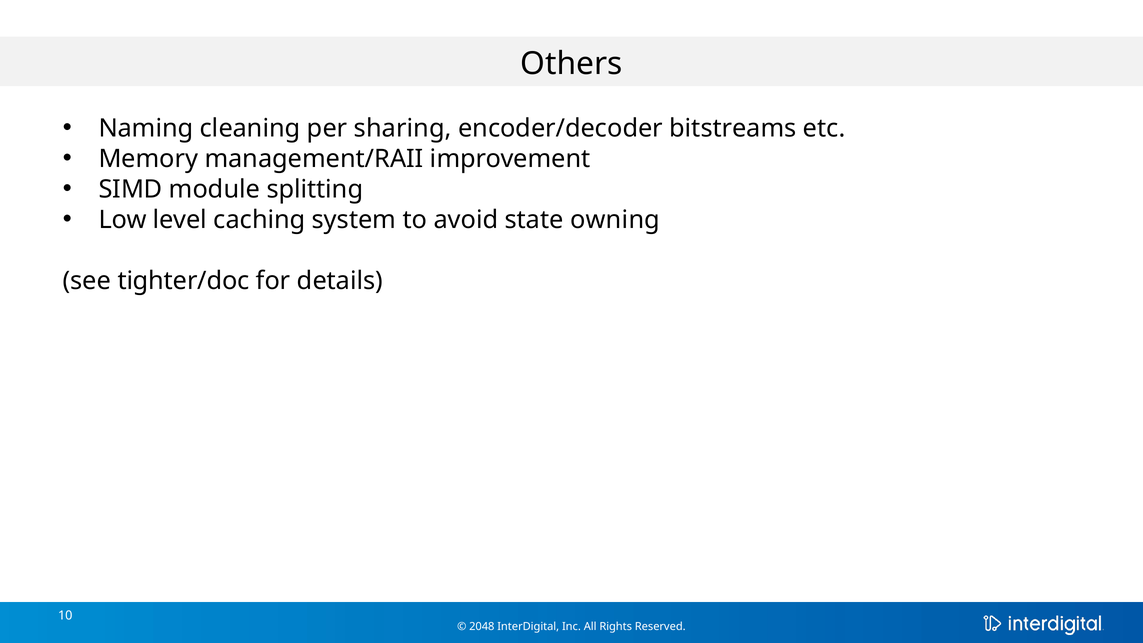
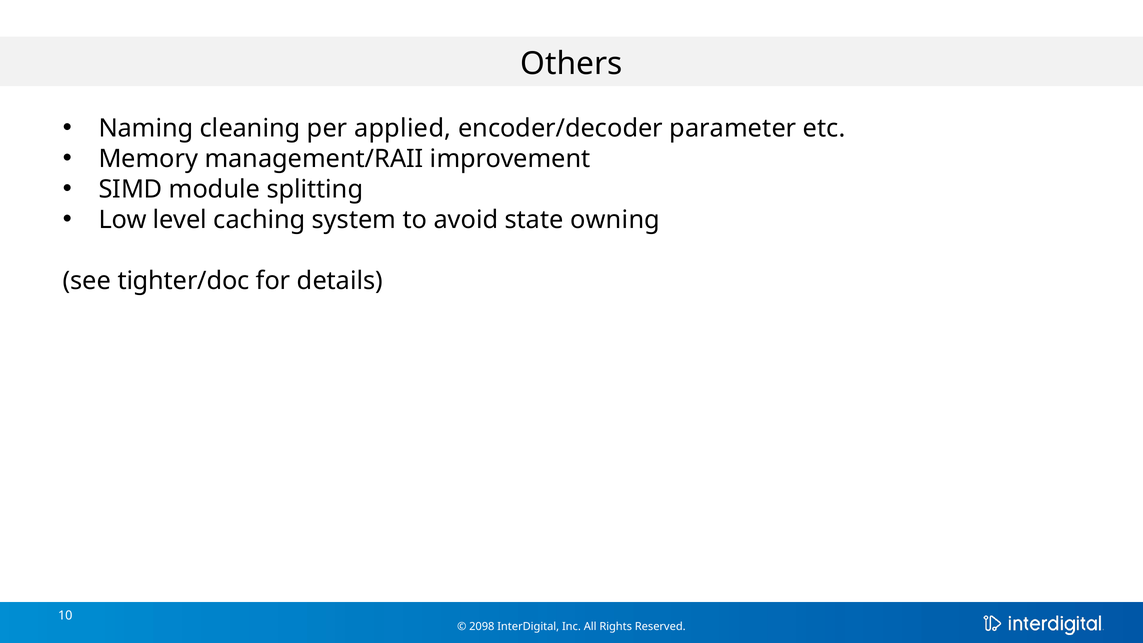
sharing: sharing -> applied (403, 128)
bitstreams: bitstreams -> parameter (733, 128)
2048: 2048 -> 2098 (482, 627)
